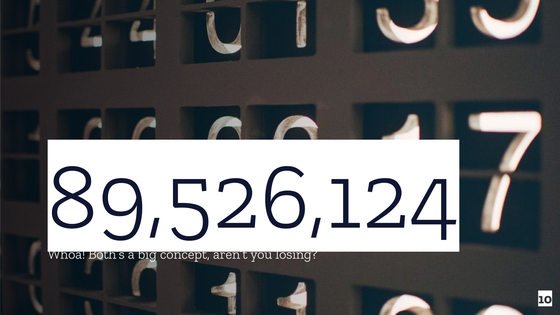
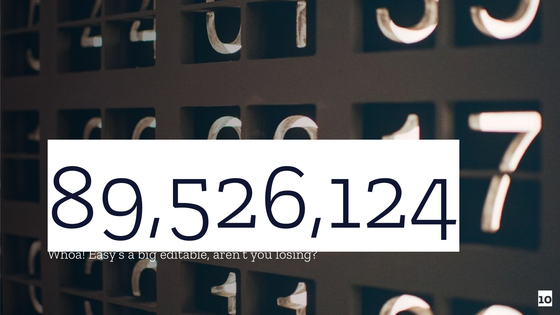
Both’s: Both’s -> Easy’s (106, 254)
concept: concept -> editable (185, 254)
